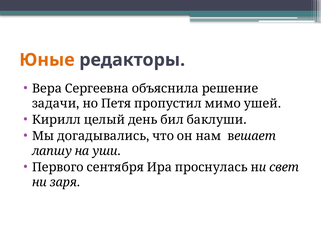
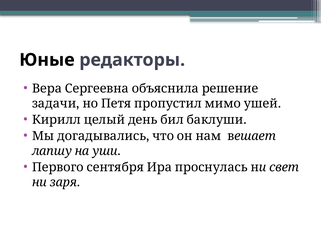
Юные colour: orange -> black (47, 60)
